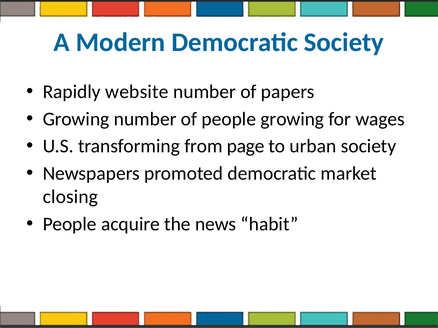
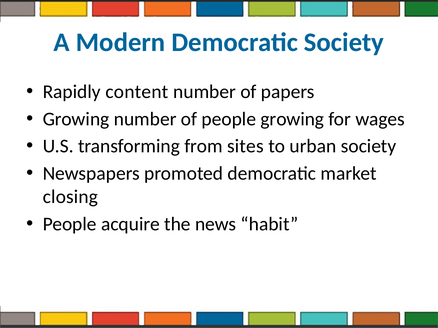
website: website -> content (137, 92)
page: page -> sites (245, 146)
